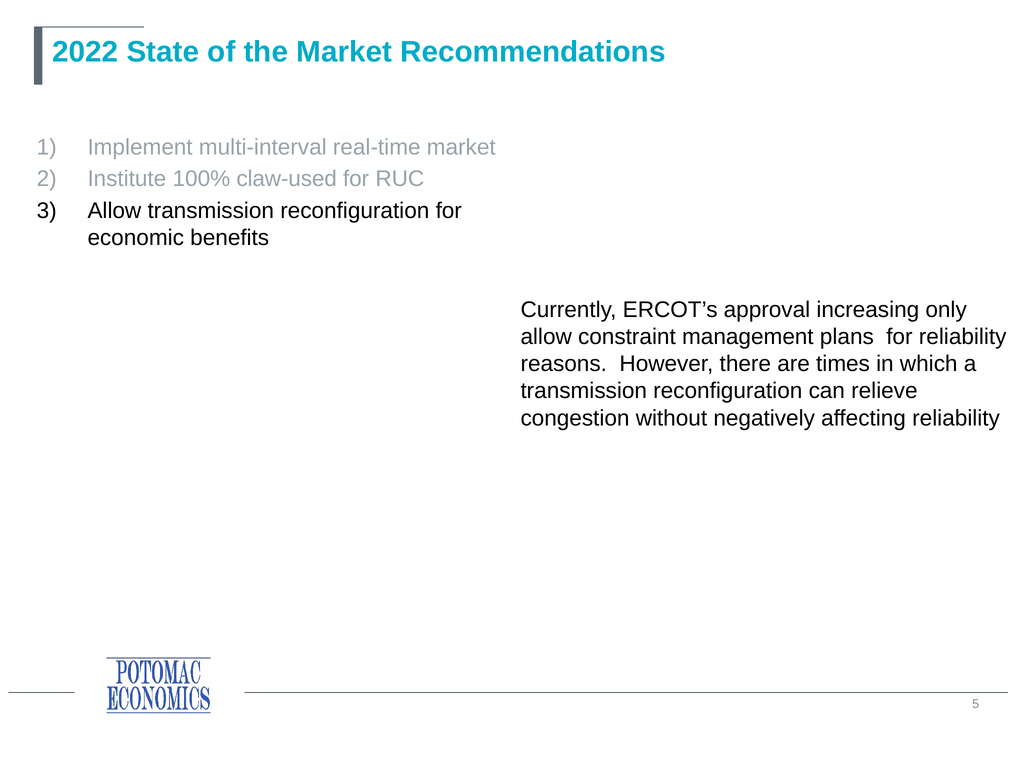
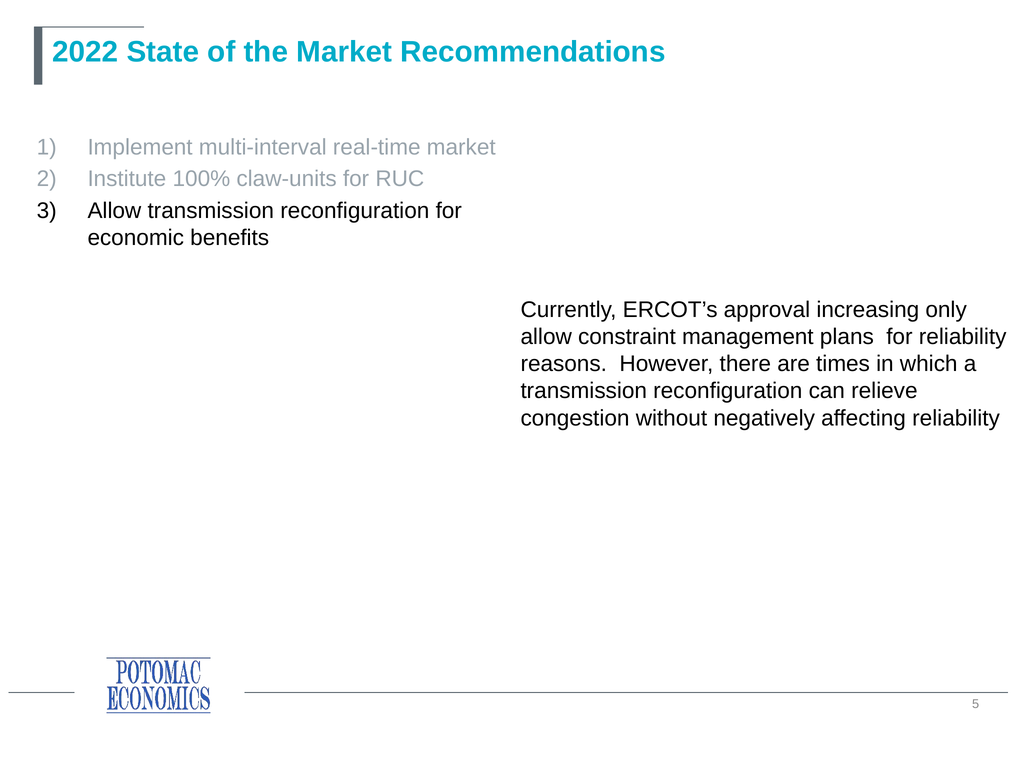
claw-used: claw-used -> claw-units (287, 179)
